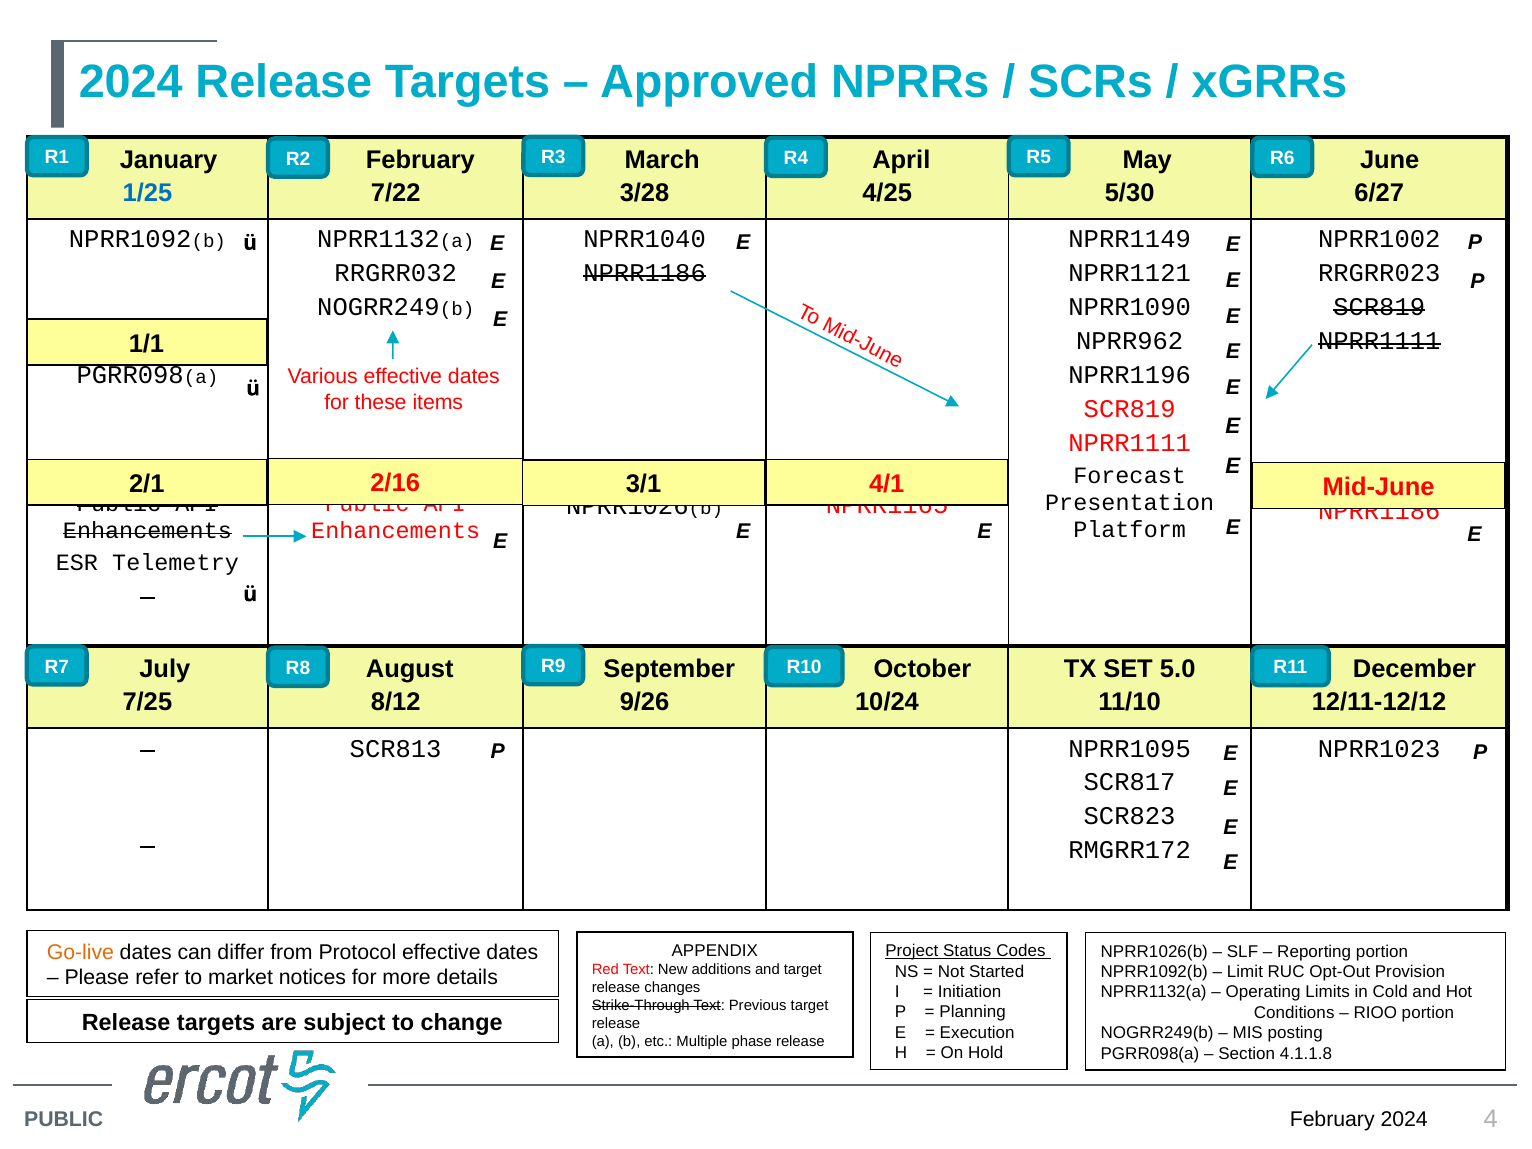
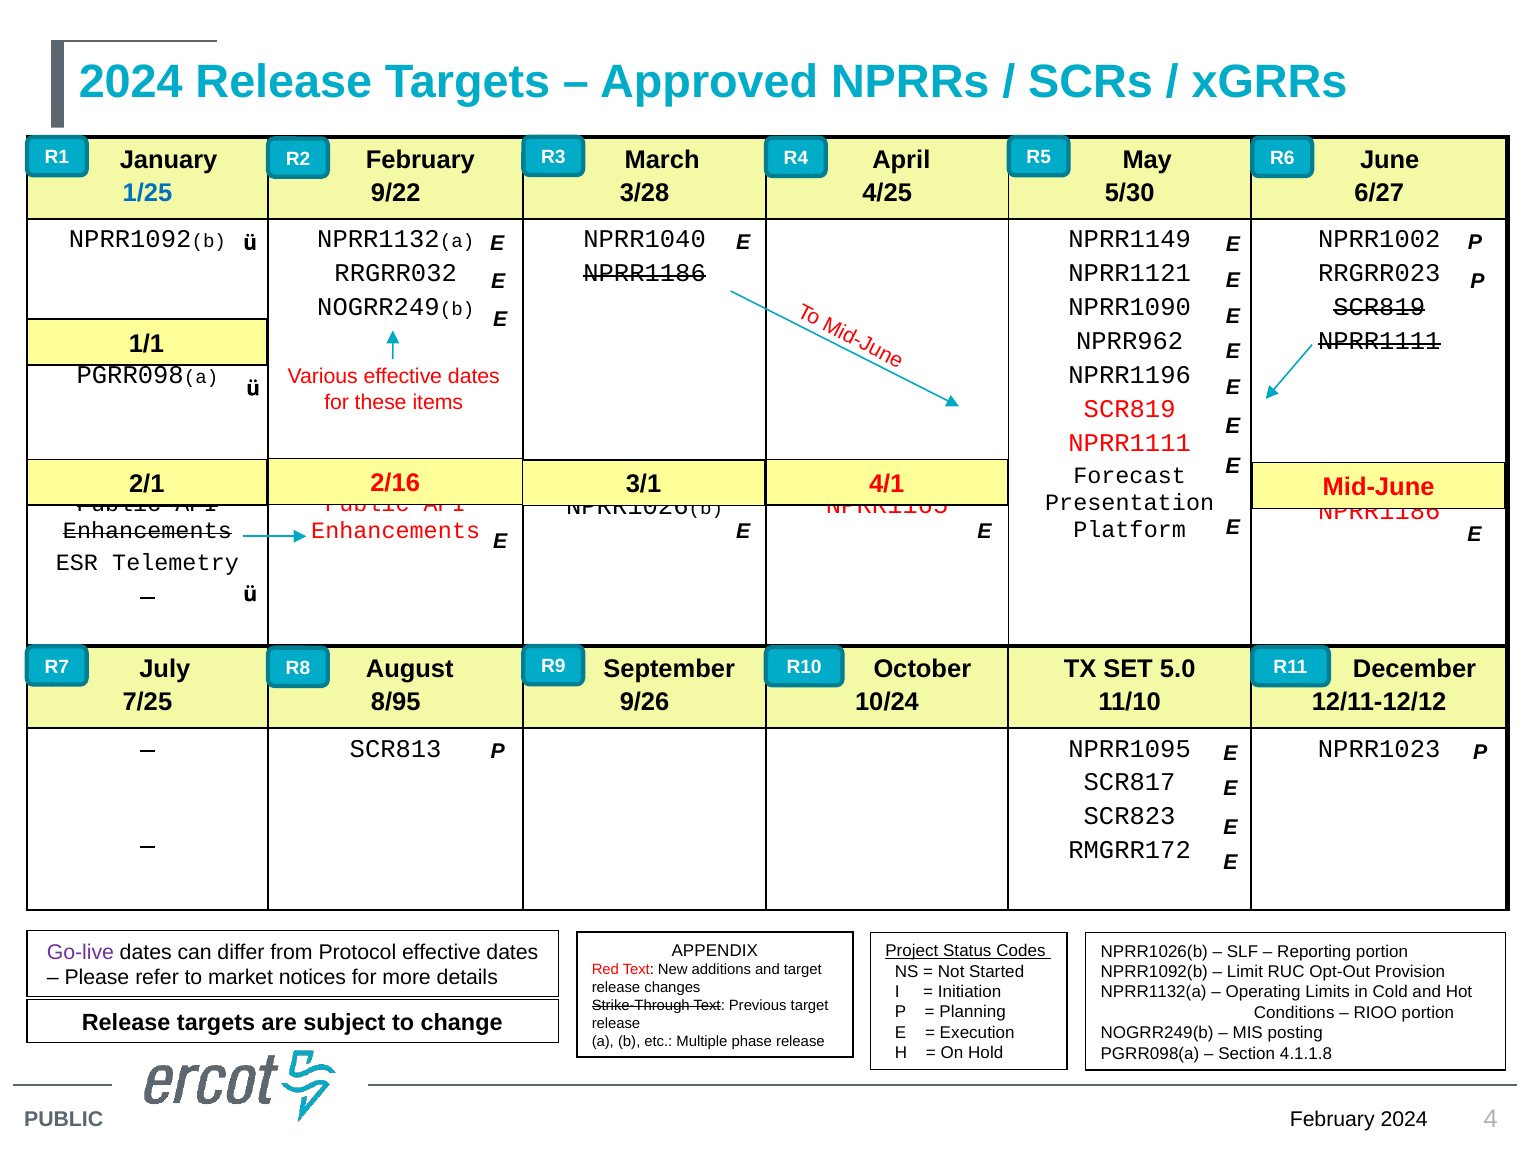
7/22: 7/22 -> 9/22 (396, 193)
8/12: 8/12 -> 8/95 (396, 703)
Go-live colour: orange -> purple (80, 952)
